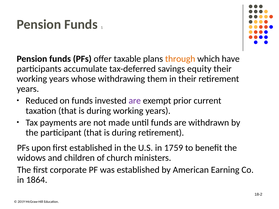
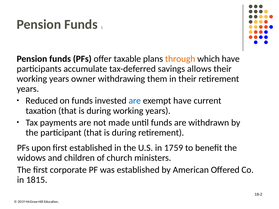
equity: equity -> allows (199, 69)
whose: whose -> owner (83, 79)
are colour: purple -> blue (135, 101)
exempt prior: prior -> have (182, 101)
Earning: Earning -> Offered (225, 170)
64: 64 -> 15 (41, 180)
